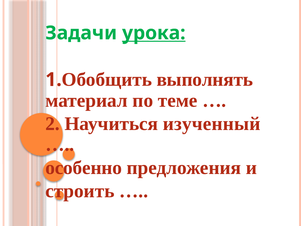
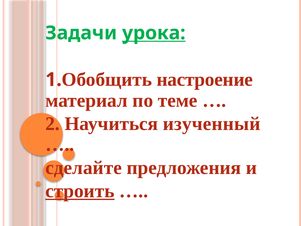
выполнять: выполнять -> настроение (205, 80)
особенно: особенно -> сделайте (84, 168)
строить underline: none -> present (80, 191)
